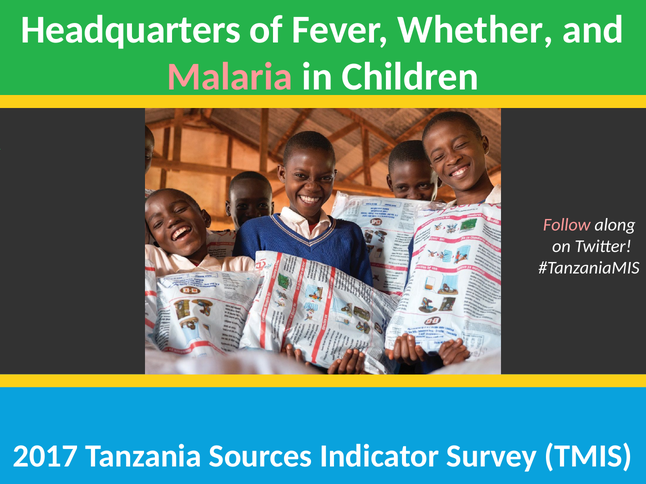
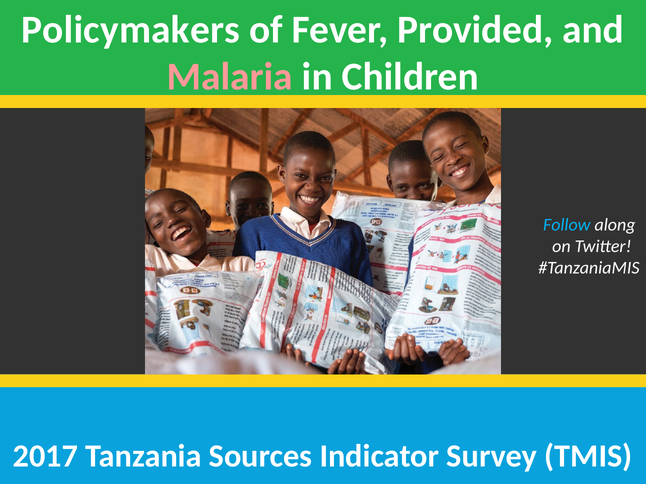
Headquarters: Headquarters -> Policymakers (131, 30)
Whether: Whether -> Provided (475, 30)
Follow colour: pink -> light blue (567, 225)
